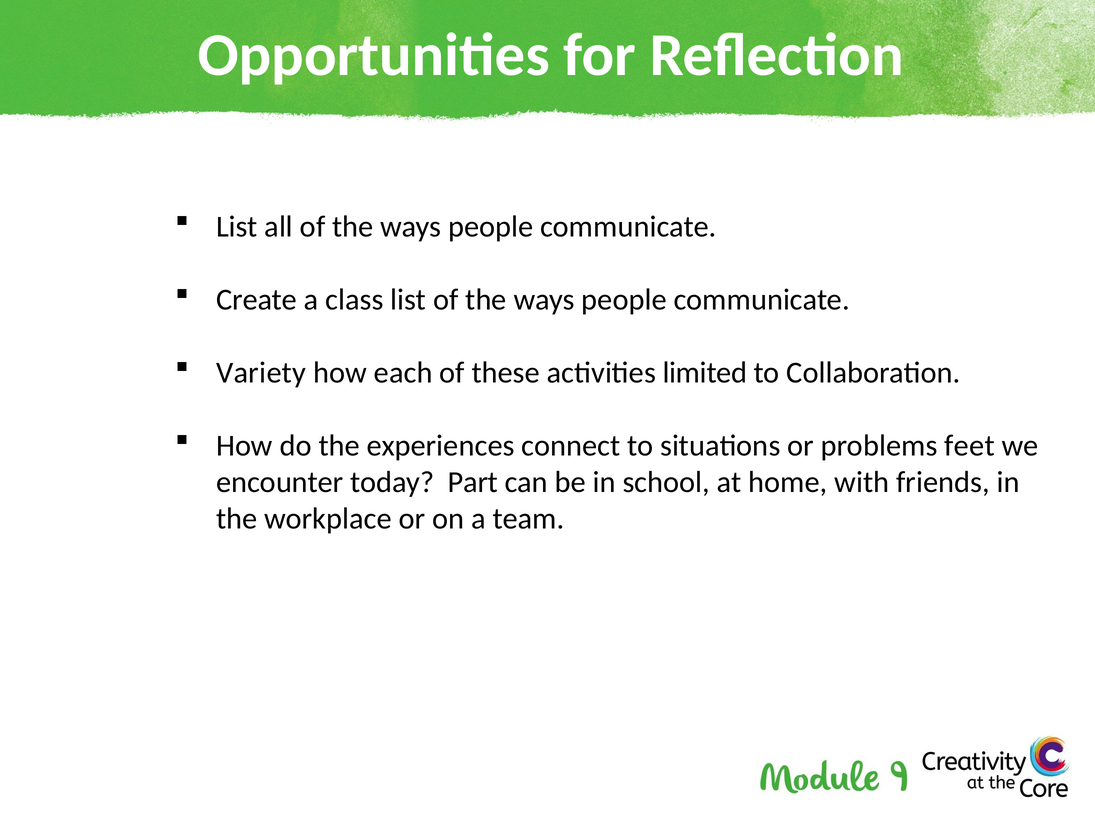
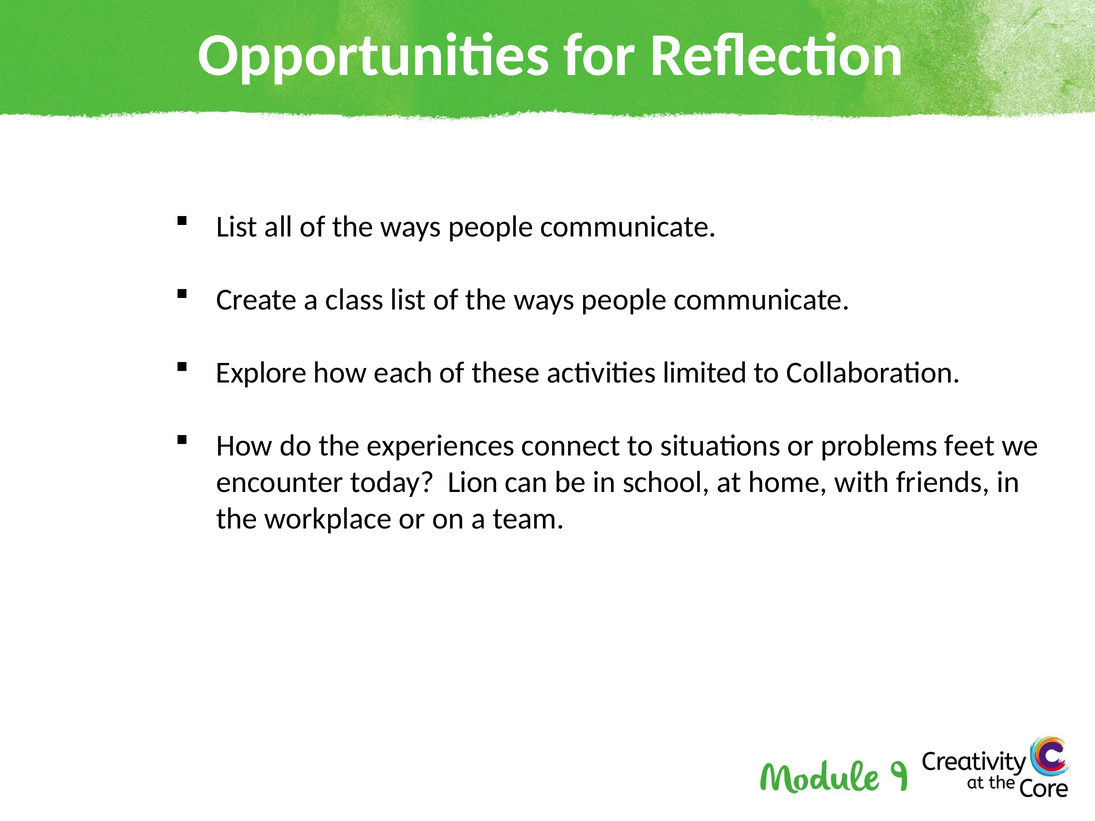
Variety: Variety -> Explore (261, 373)
Part: Part -> Lion (473, 482)
